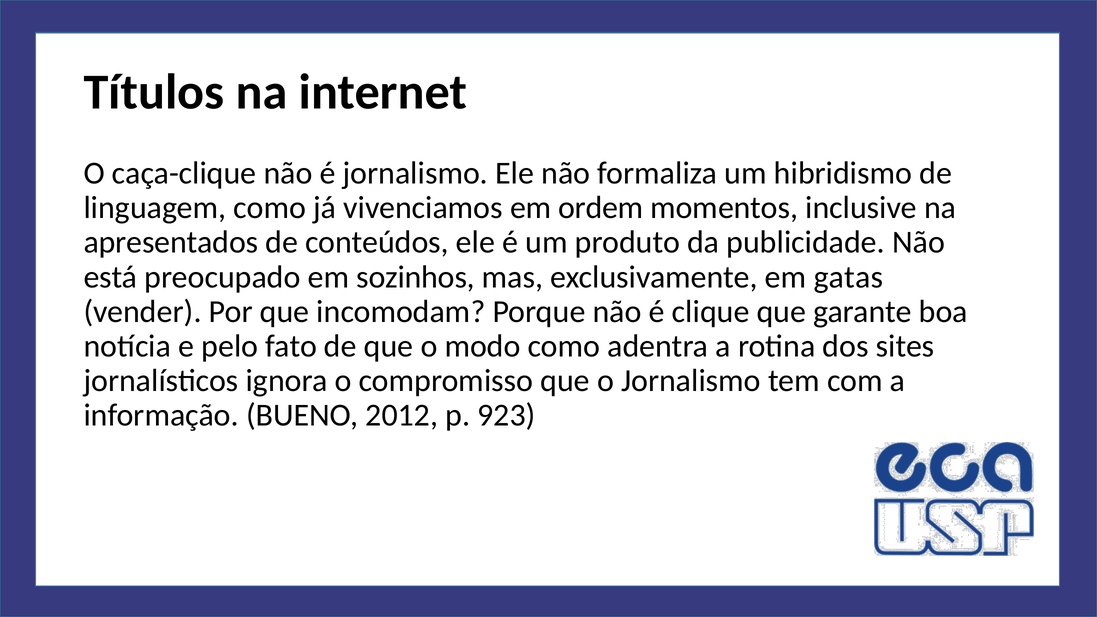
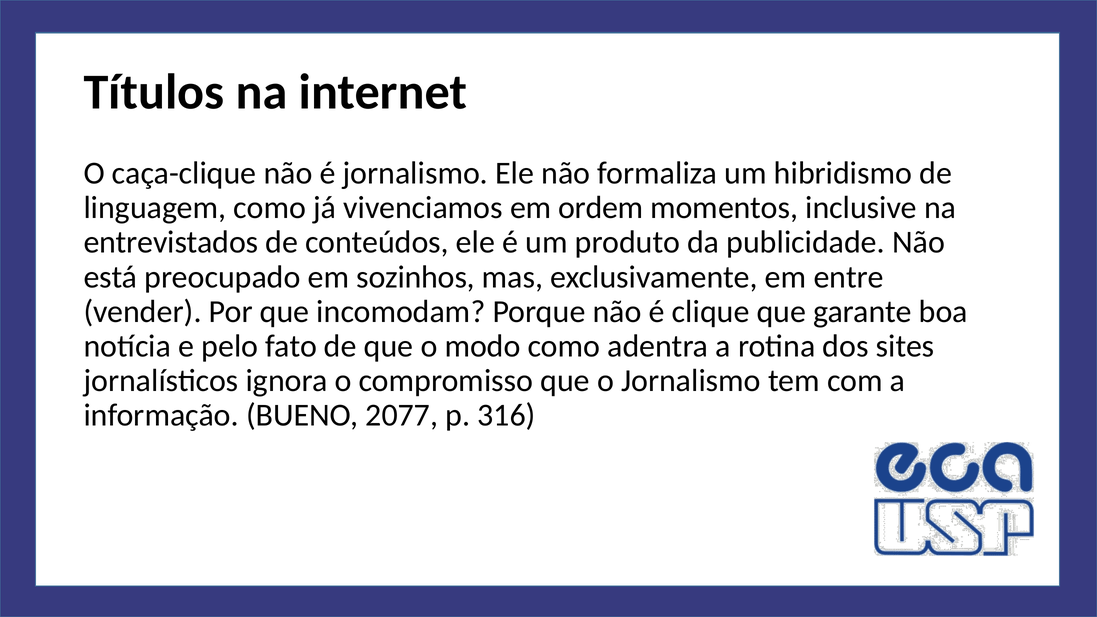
apresentados: apresentados -> entrevistados (171, 242)
gatas: gatas -> entre (849, 277)
2012: 2012 -> 2077 (402, 415)
923: 923 -> 316 (506, 415)
